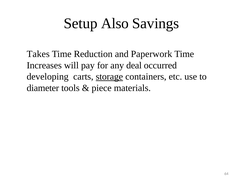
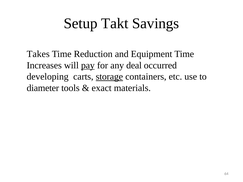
Also: Also -> Takt (115, 24)
Paperwork: Paperwork -> Equipment (152, 54)
pay underline: none -> present (88, 65)
piece: piece -> exact (102, 88)
